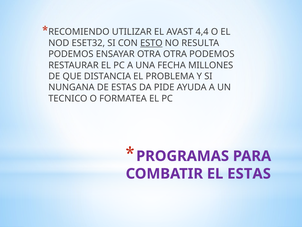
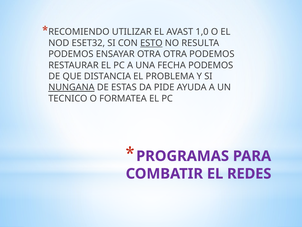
4,4: 4,4 -> 1,0 (202, 32)
FECHA MILLONES: MILLONES -> PODEMOS (211, 65)
NUNGANA underline: none -> present (71, 87)
EL ESTAS: ESTAS -> REDES (249, 173)
